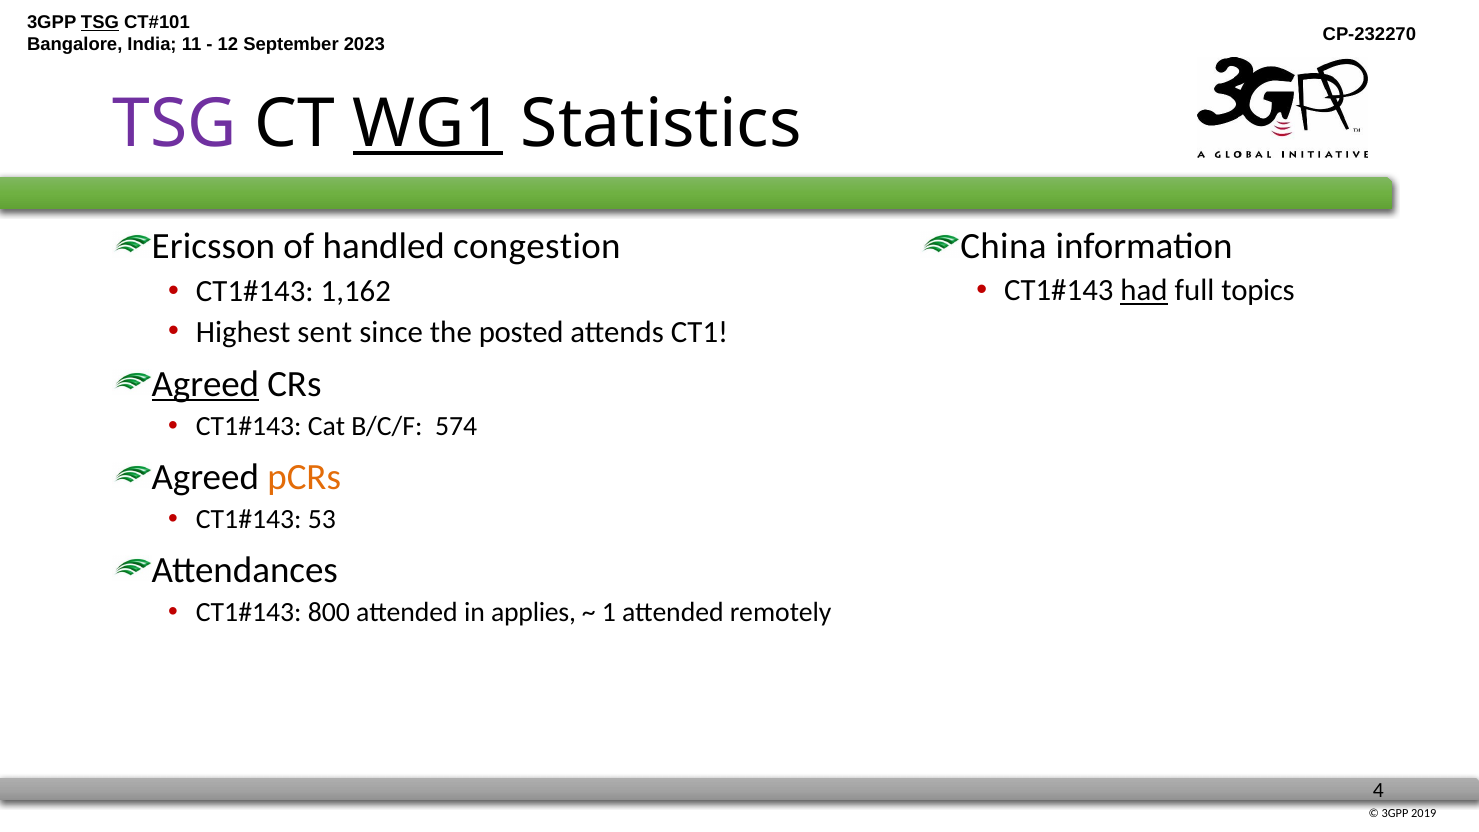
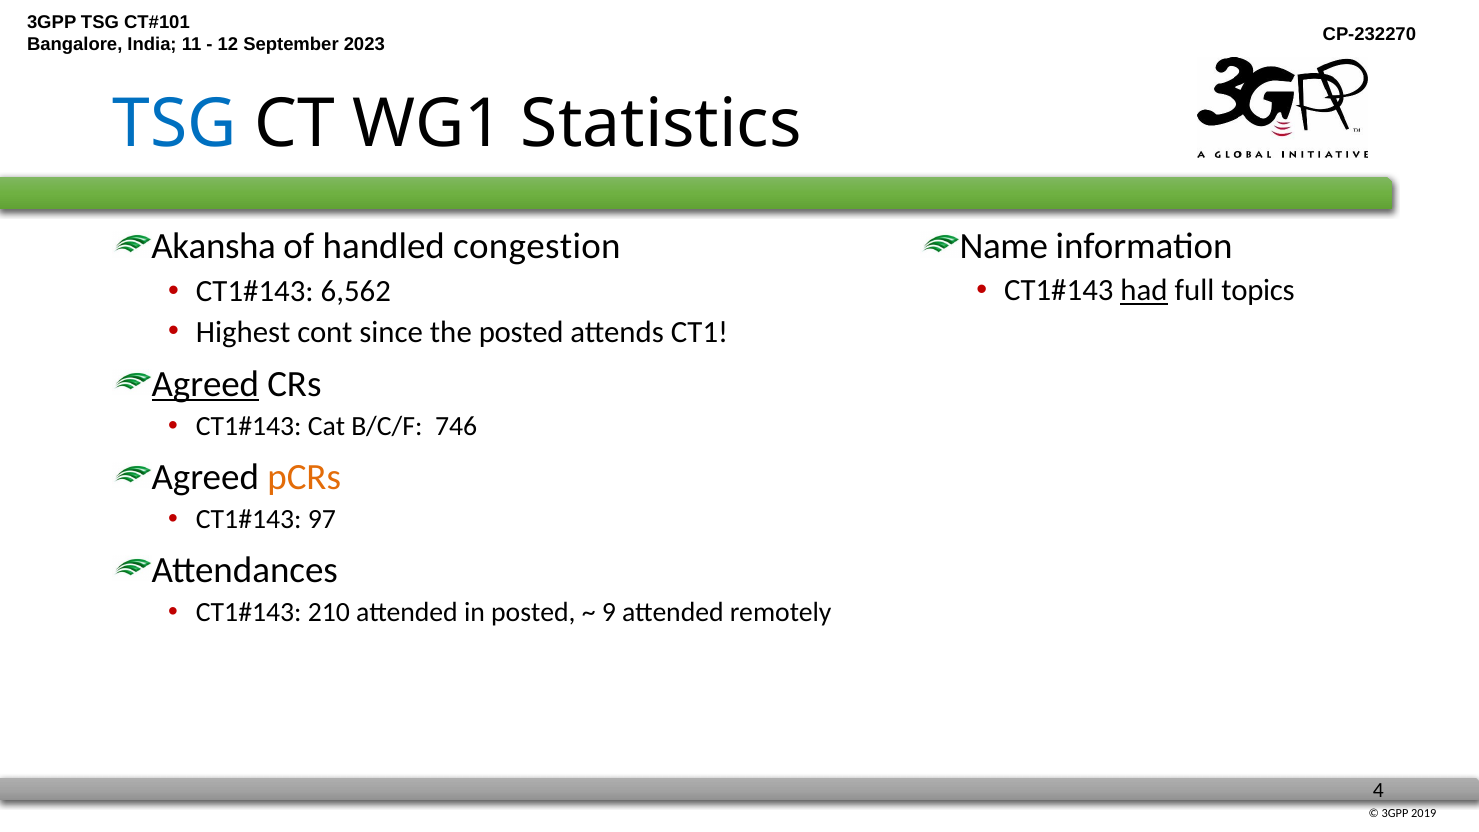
TSG underline: present -> none (100, 22)
TSG colour: purple -> blue (175, 124)
WG1 underline: present -> none (428, 124)
China: China -> Name (1004, 246)
Ericsson: Ericsson -> Akansha (214, 247)
1,162: 1,162 -> 6,562 (356, 291)
sent: sent -> cont (325, 332)
574: 574 -> 746 (456, 427)
53: 53 -> 97 (322, 520)
800: 800 -> 210 (329, 613)
in applies: applies -> posted (533, 613)
1: 1 -> 9 (609, 613)
